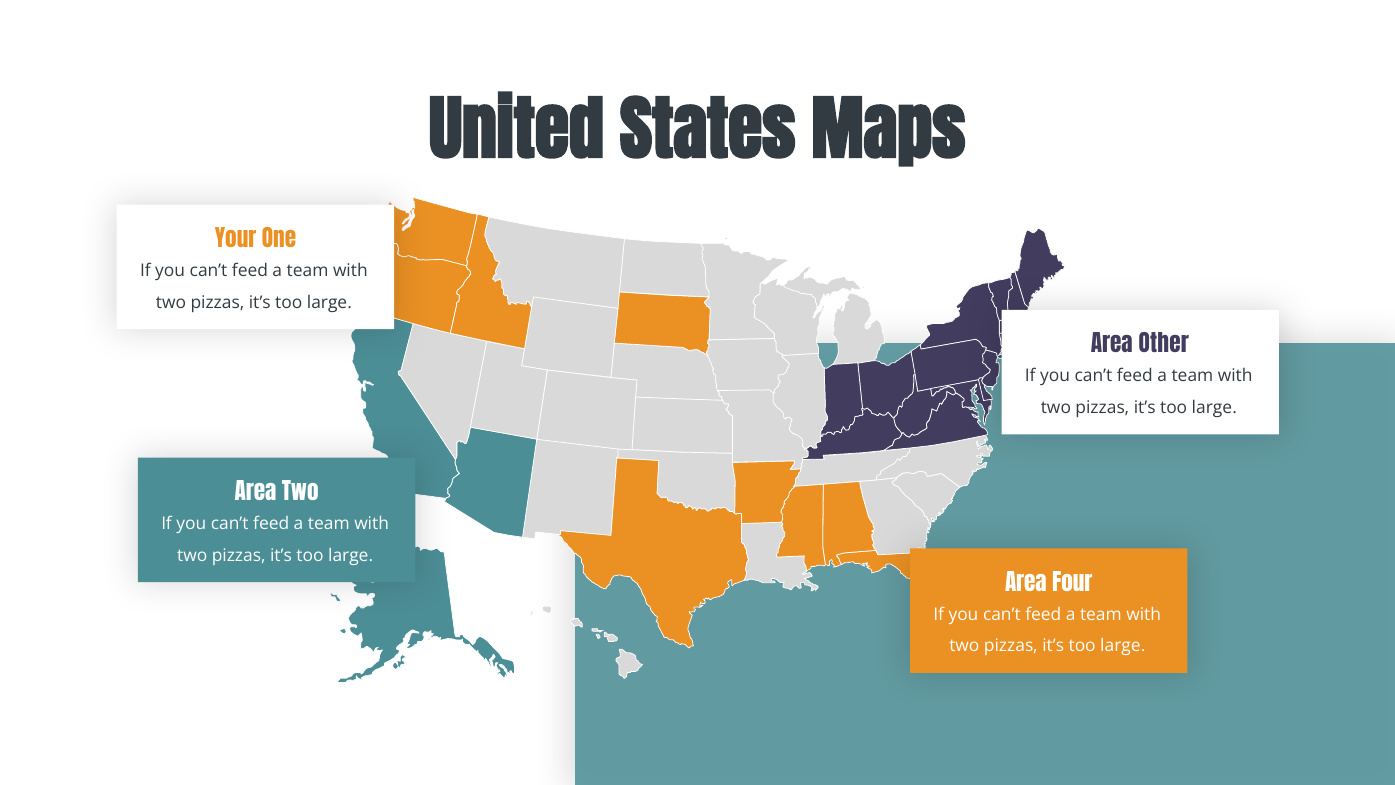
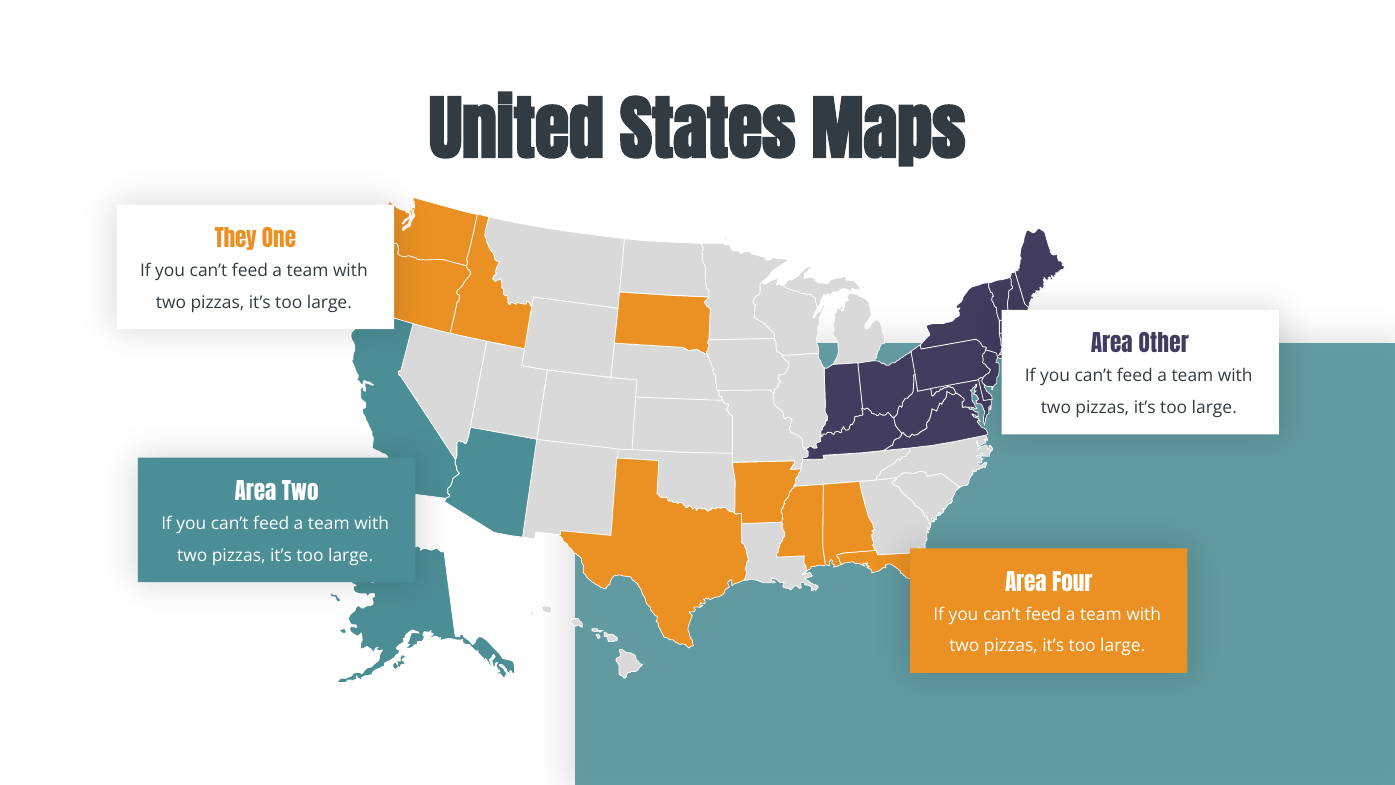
Your: Your -> They (236, 240)
